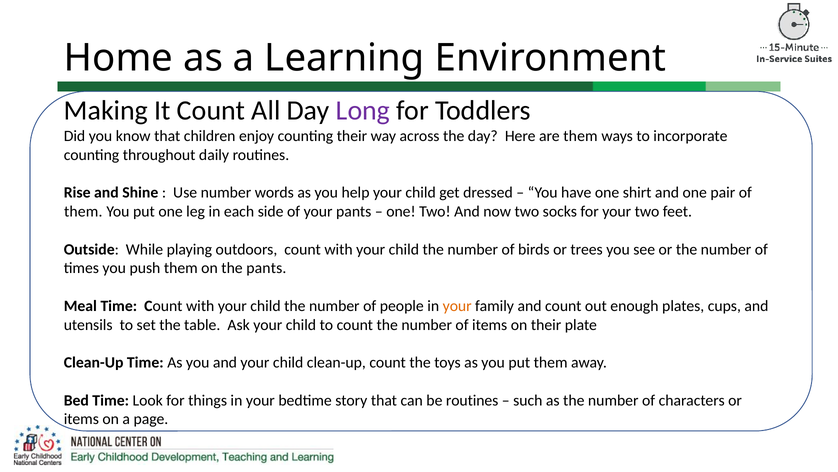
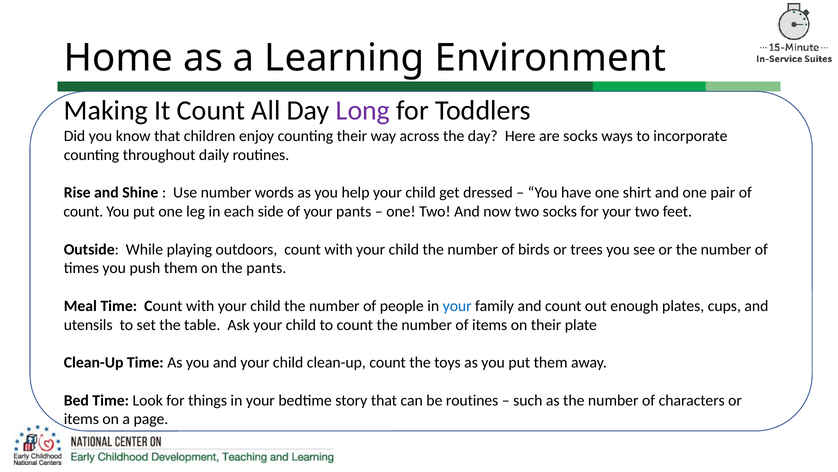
are them: them -> socks (581, 136)
them: them -> count (83, 211)
your colour: orange -> blue (457, 306)
